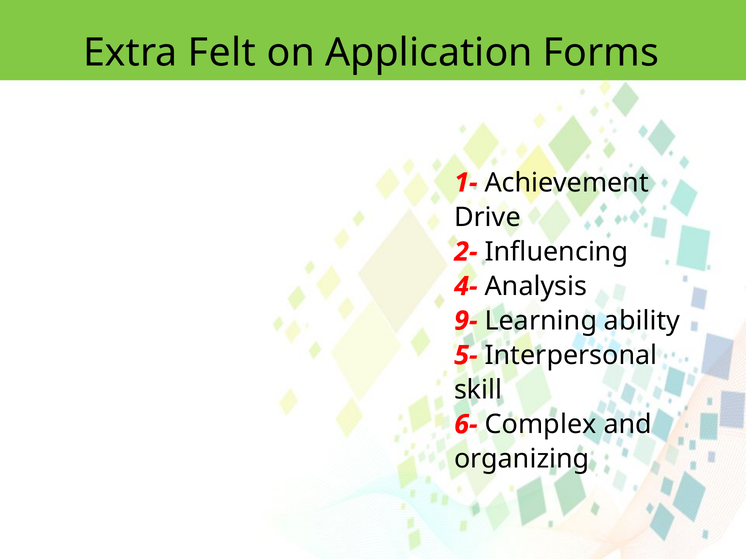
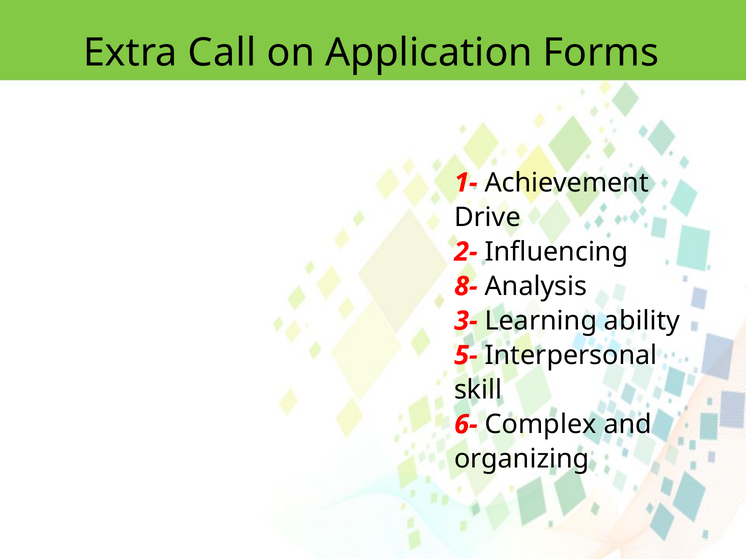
Felt: Felt -> Call (222, 53)
4-: 4- -> 8- (466, 287)
9-: 9- -> 3- (466, 321)
